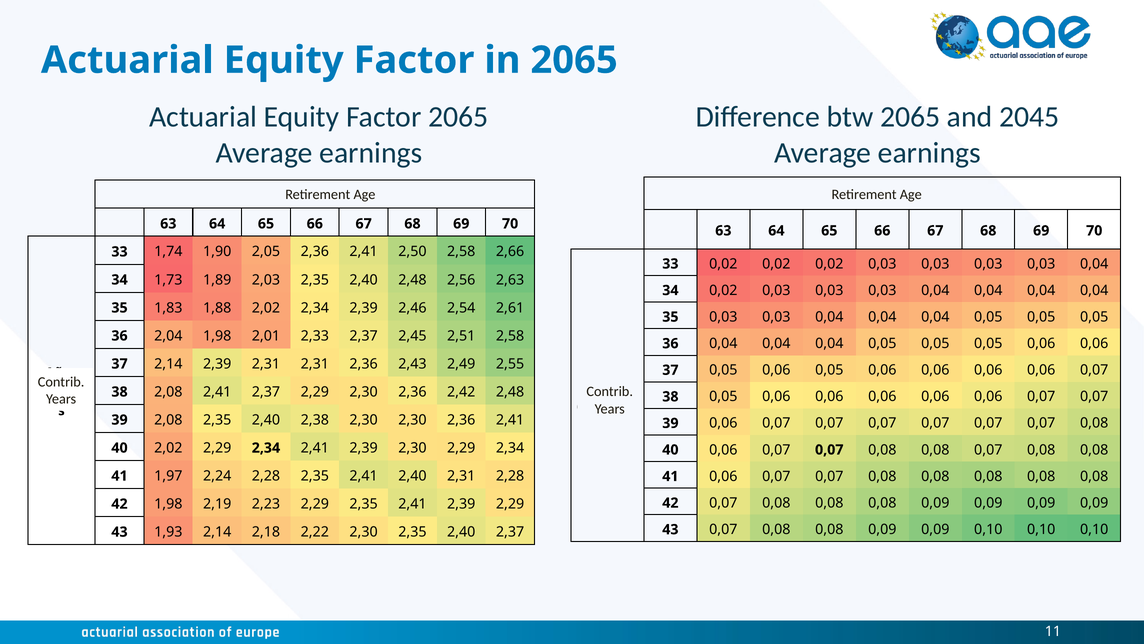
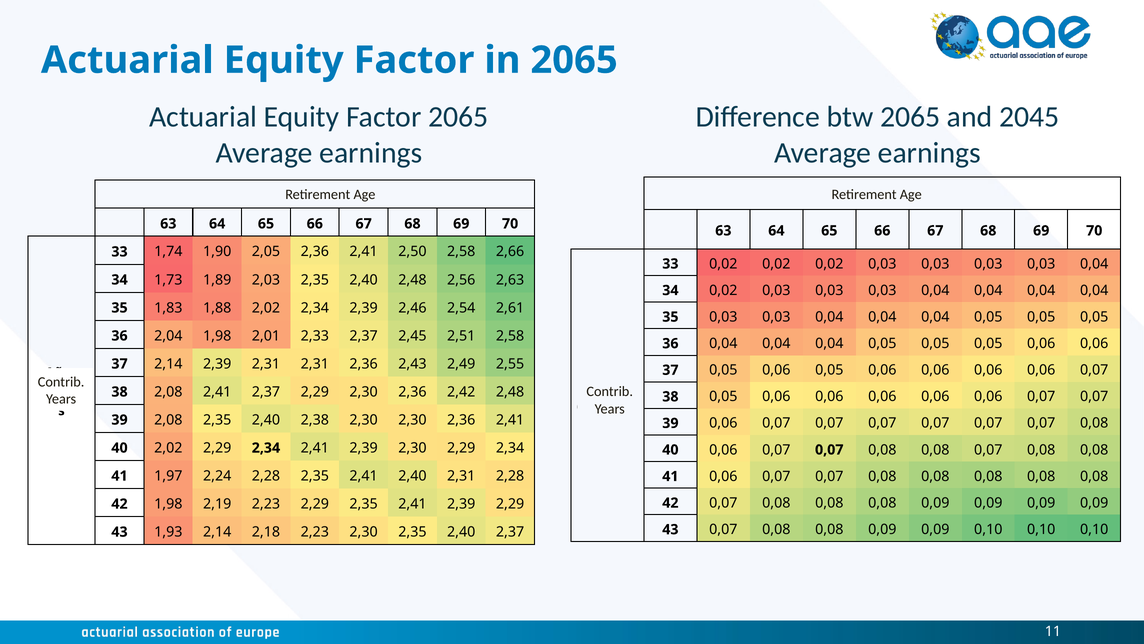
2,18 2,22: 2,22 -> 2,23 (315, 532)
